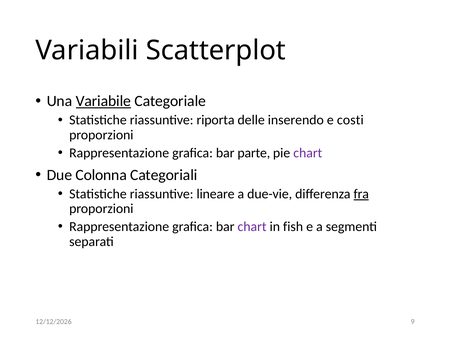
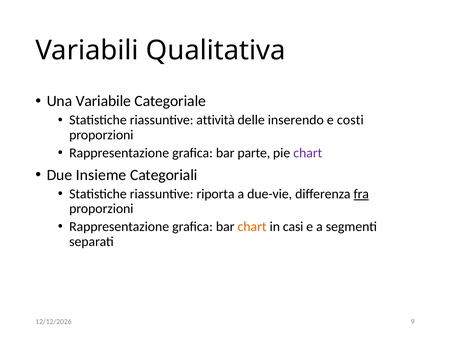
Scatterplot: Scatterplot -> Qualitativa (216, 50)
Variabile underline: present -> none (103, 101)
riporta: riporta -> attività (216, 120)
Colonna: Colonna -> Insieme (101, 175)
lineare: lineare -> riporta (216, 194)
chart colour: purple -> orange (252, 227)
fish: fish -> casi (293, 227)
